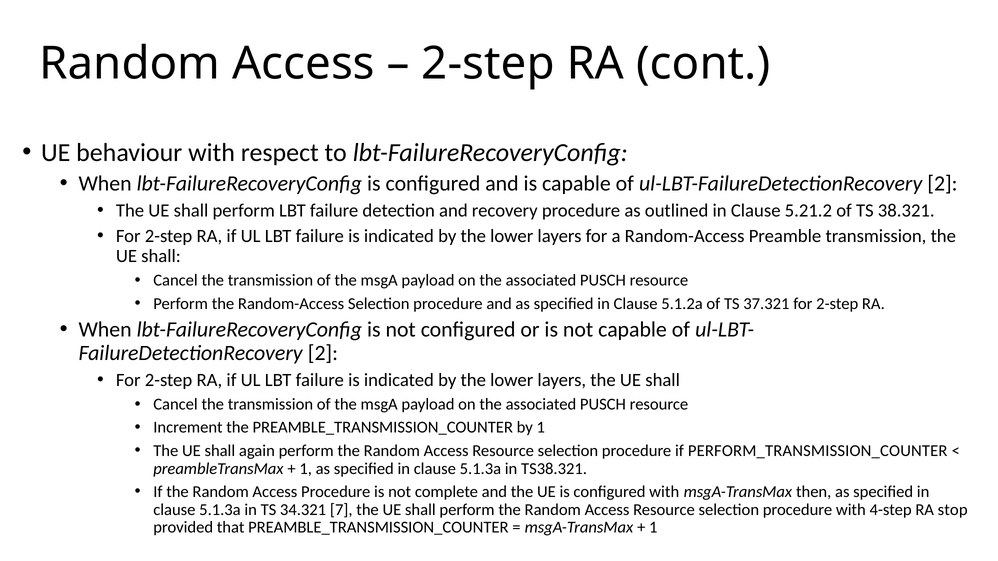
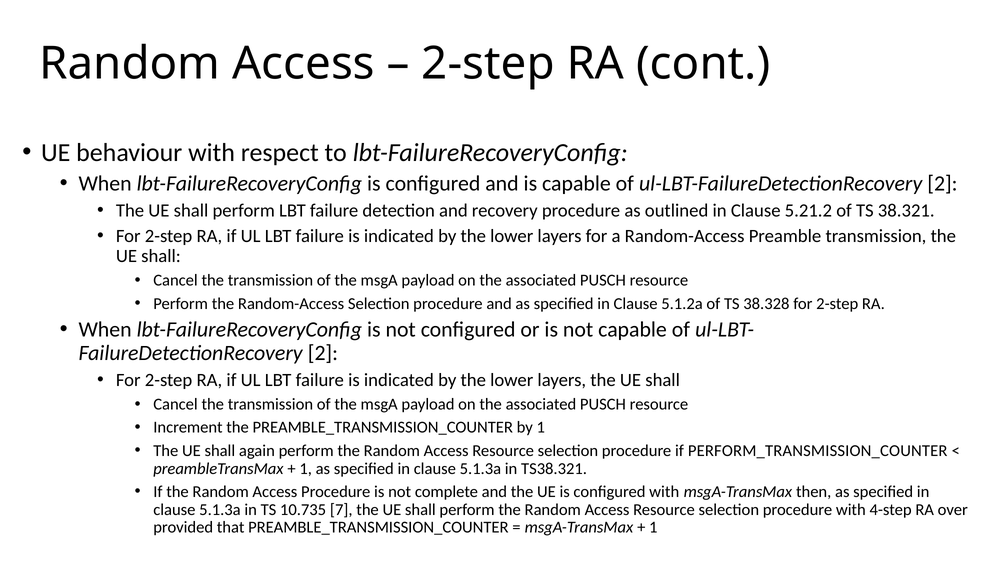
37.321: 37.321 -> 38.328 (766, 304)
34.321: 34.321 -> 10.735 (303, 510)
stop: stop -> over (953, 510)
